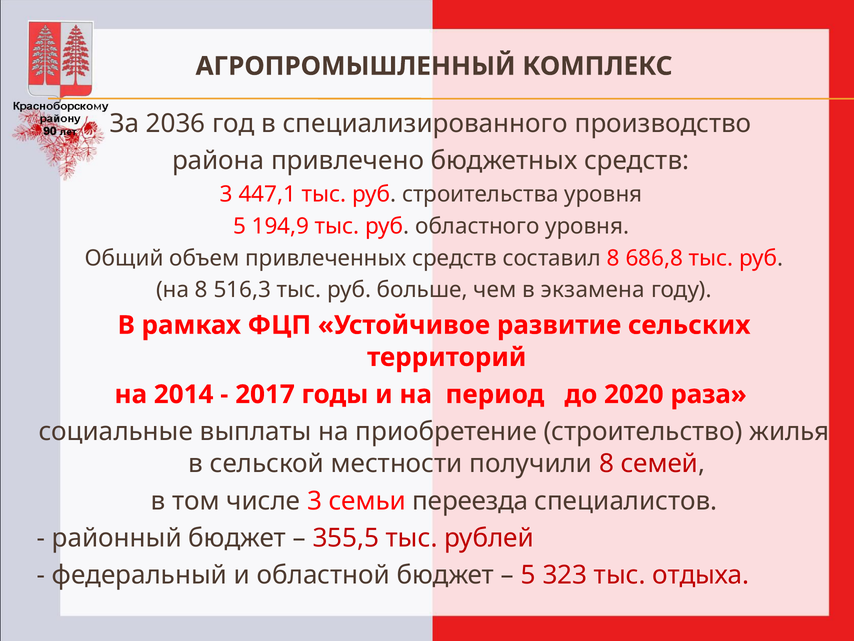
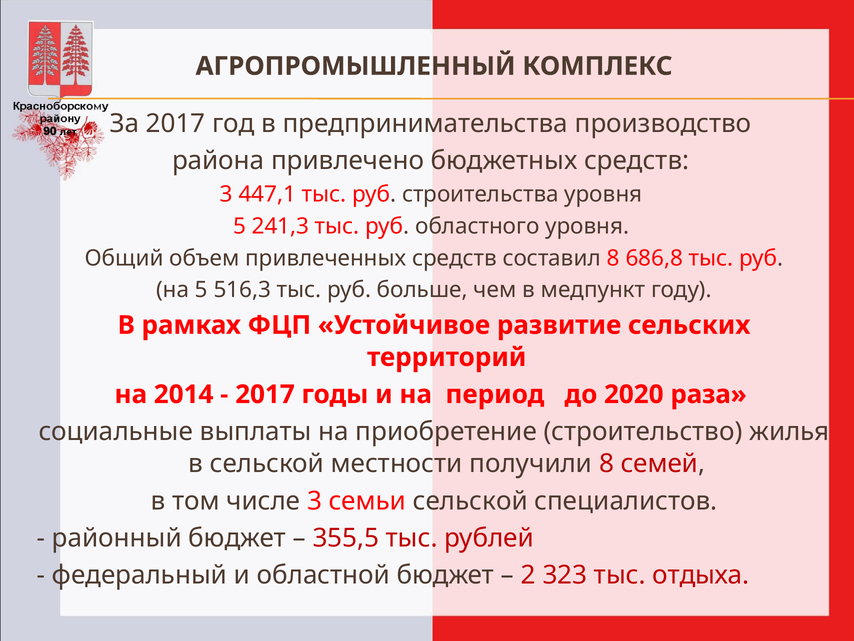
За 2036: 2036 -> 2017 (176, 124)
специализированного: специализированного -> предпринимательства (425, 124)
194,9: 194,9 -> 241,3 (280, 226)
на 8: 8 -> 5 (201, 290)
экзамена: экзамена -> медпункт (593, 290)
семьи переезда: переезда -> сельской (470, 501)
5: 5 -> 2 (528, 575)
